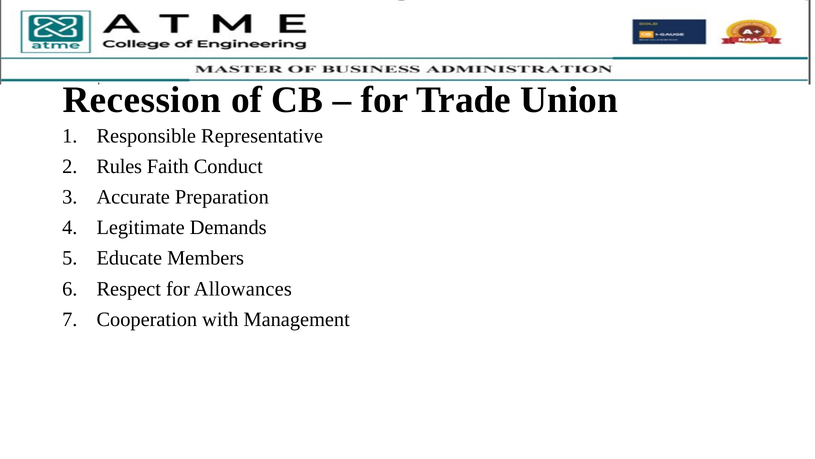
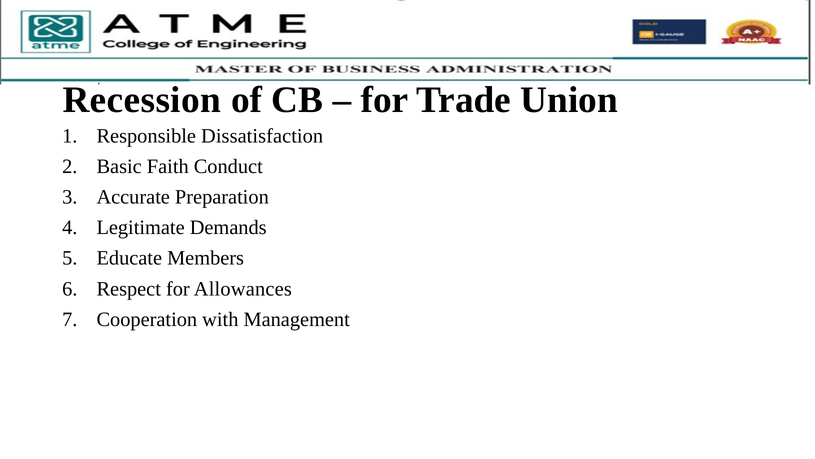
Representative: Representative -> Dissatisfaction (262, 136)
Rules: Rules -> Basic (119, 166)
